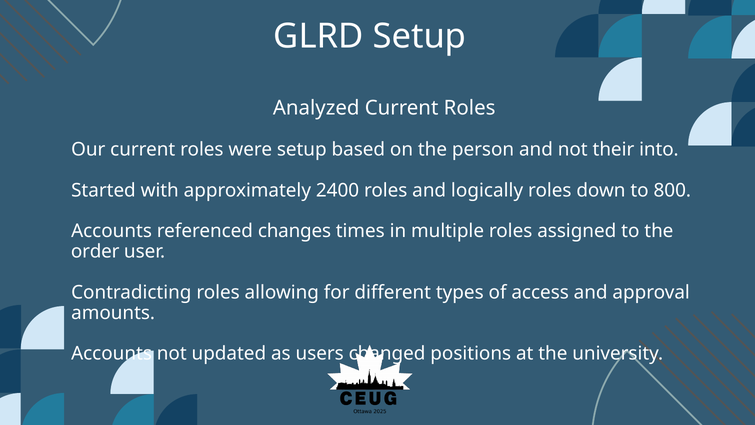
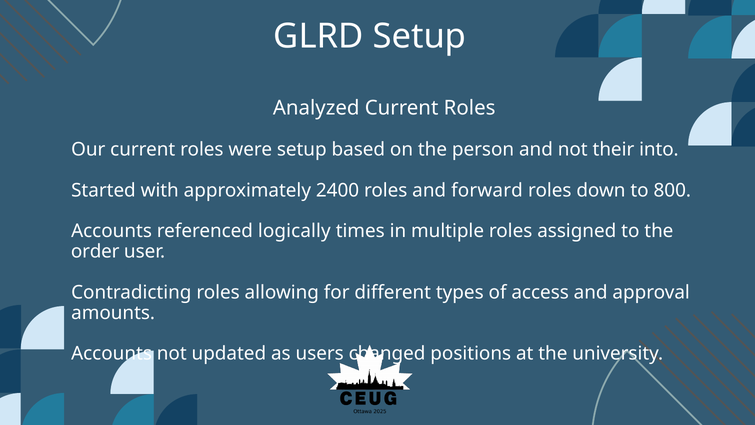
logically: logically -> forward (487, 190)
changes: changes -> logically (294, 231)
